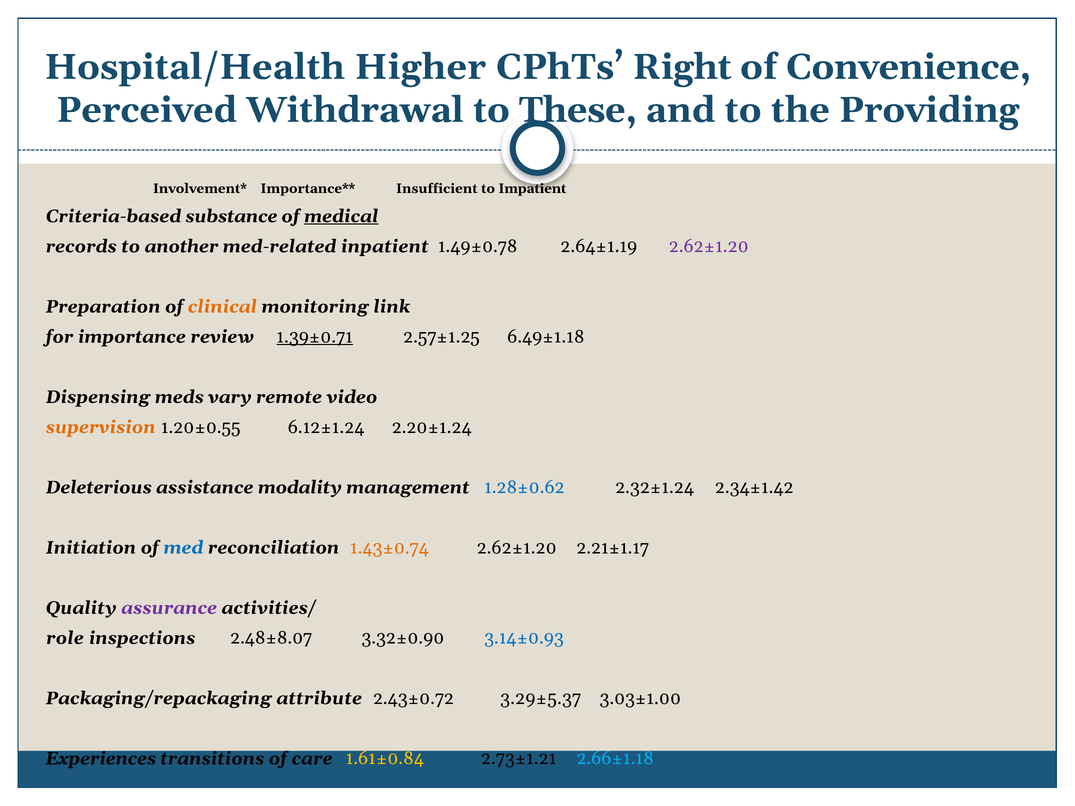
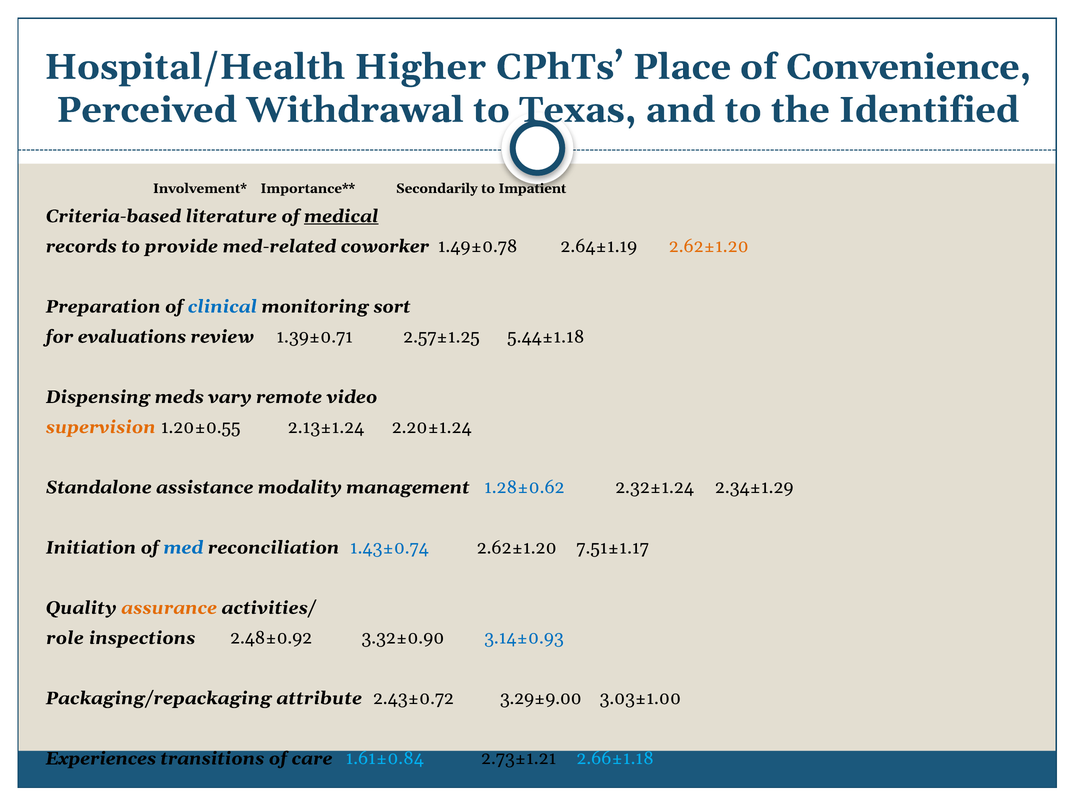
Right: Right -> Place (682, 67)
These: These -> Texas (578, 110)
Providing: Providing -> Identified (929, 110)
Insufficient: Insufficient -> Secondarily (437, 189)
substance: substance -> literature (231, 216)
another: another -> provide (181, 246)
inpatient: inpatient -> coworker (385, 246)
2.62±1.20 colour: purple -> orange (709, 246)
clinical colour: orange -> blue (222, 307)
link: link -> sort (392, 307)
importance: importance -> evaluations (132, 337)
1.39±0.71 underline: present -> none (315, 337)
6.49±1.18: 6.49±1.18 -> 5.44±1.18 (546, 337)
6.12±1.24: 6.12±1.24 -> 2.13±1.24 (326, 427)
Deleterious: Deleterious -> Standalone (99, 488)
2.34±1.42: 2.34±1.42 -> 2.34±1.29 (754, 488)
1.43±0.74 colour: orange -> blue (389, 548)
2.21±1.17: 2.21±1.17 -> 7.51±1.17 (613, 548)
assurance colour: purple -> orange (169, 608)
2.48±8.07: 2.48±8.07 -> 2.48±0.92 (271, 638)
3.29±5.37: 3.29±5.37 -> 3.29±9.00 (541, 698)
1.61±0.84 colour: yellow -> light blue (385, 759)
